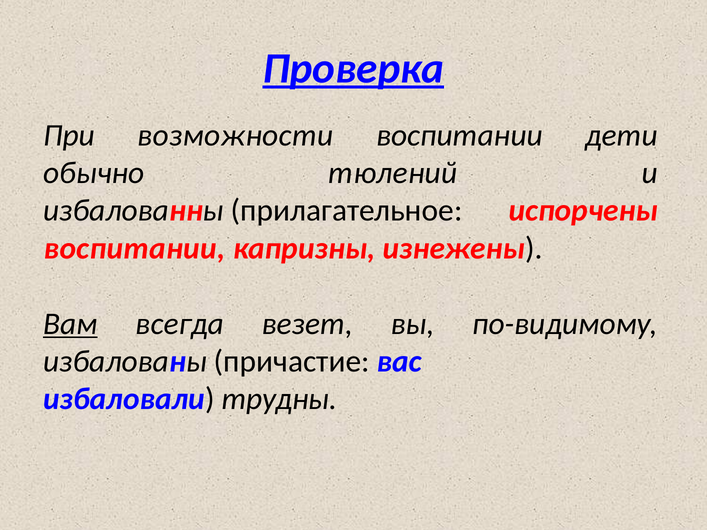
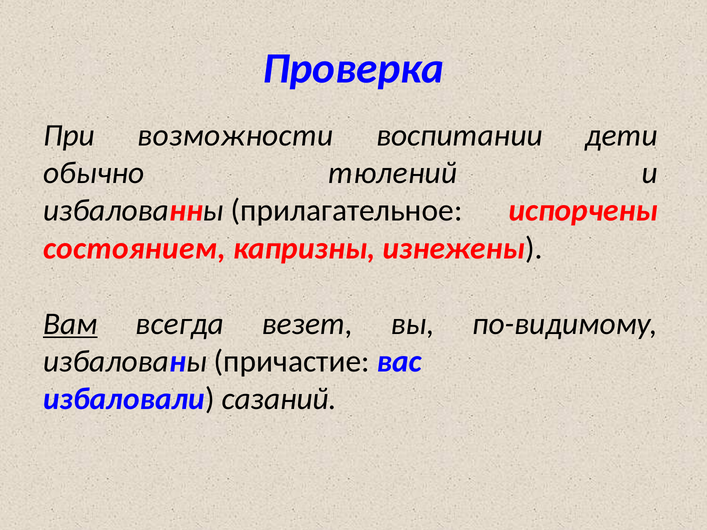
Проверка underline: present -> none (353, 68)
воспитании: воспитании -> состоянием (134, 248)
трудны: трудны -> сазаний (279, 399)
